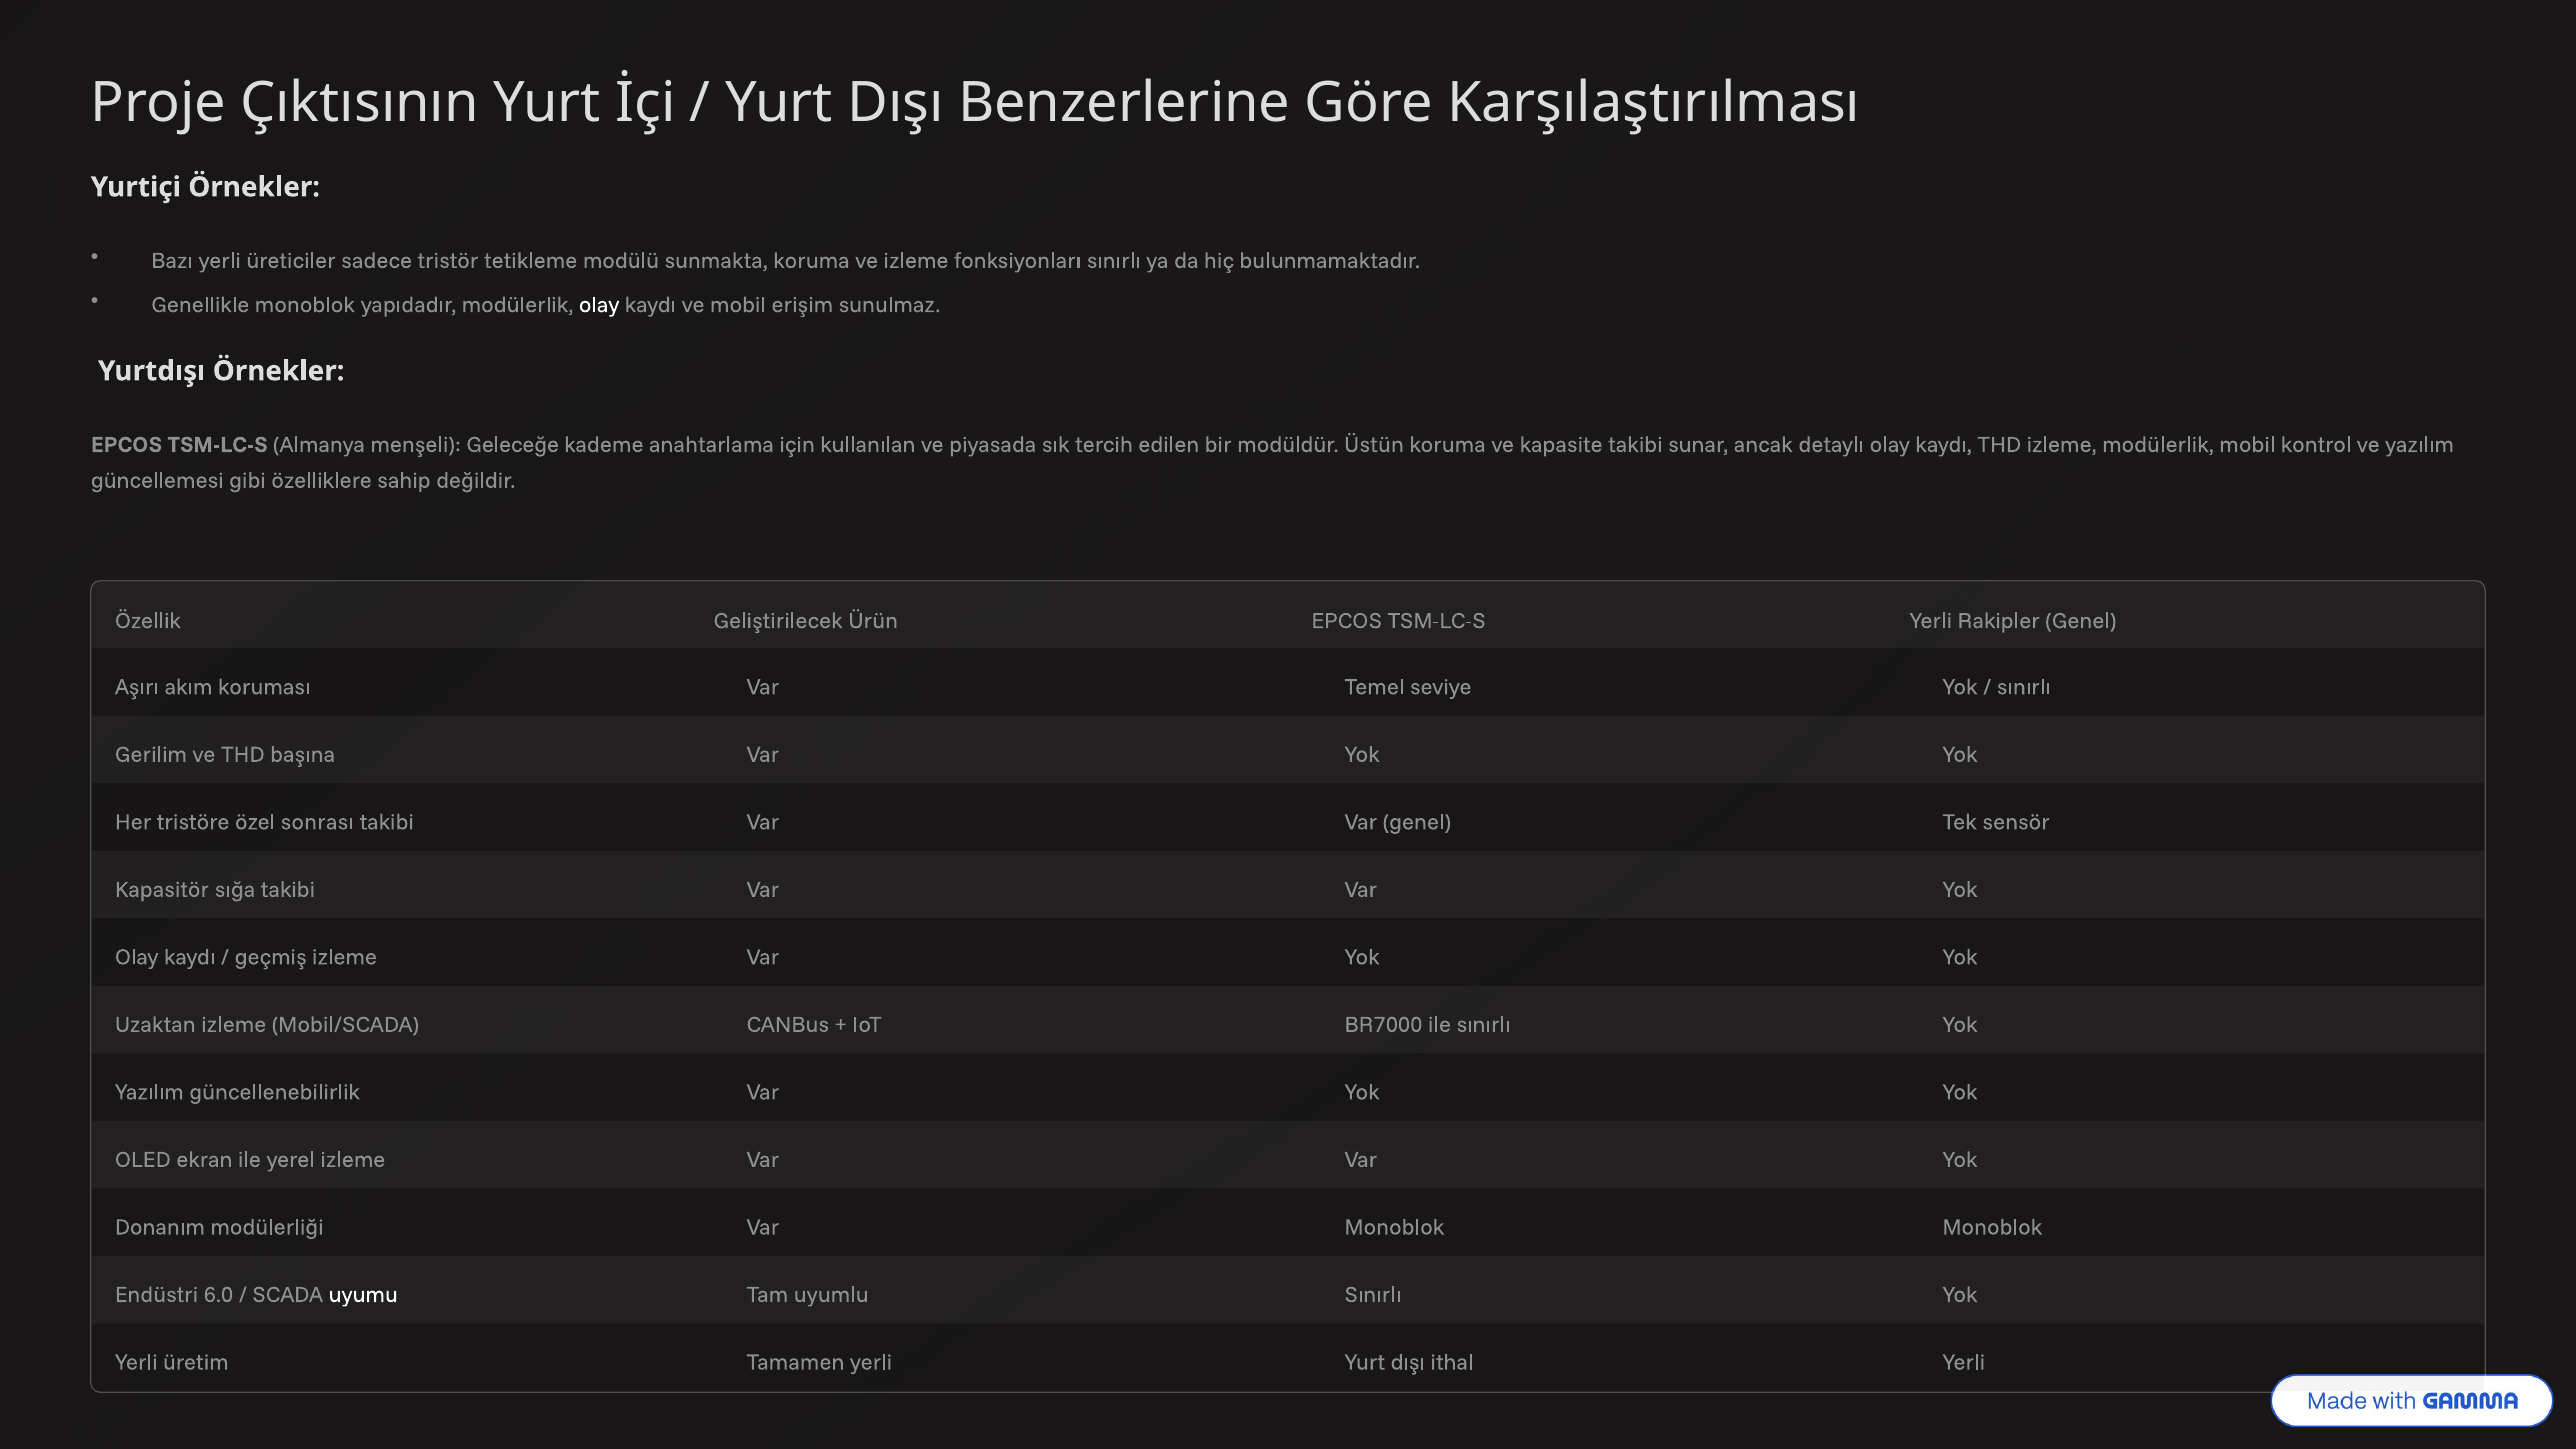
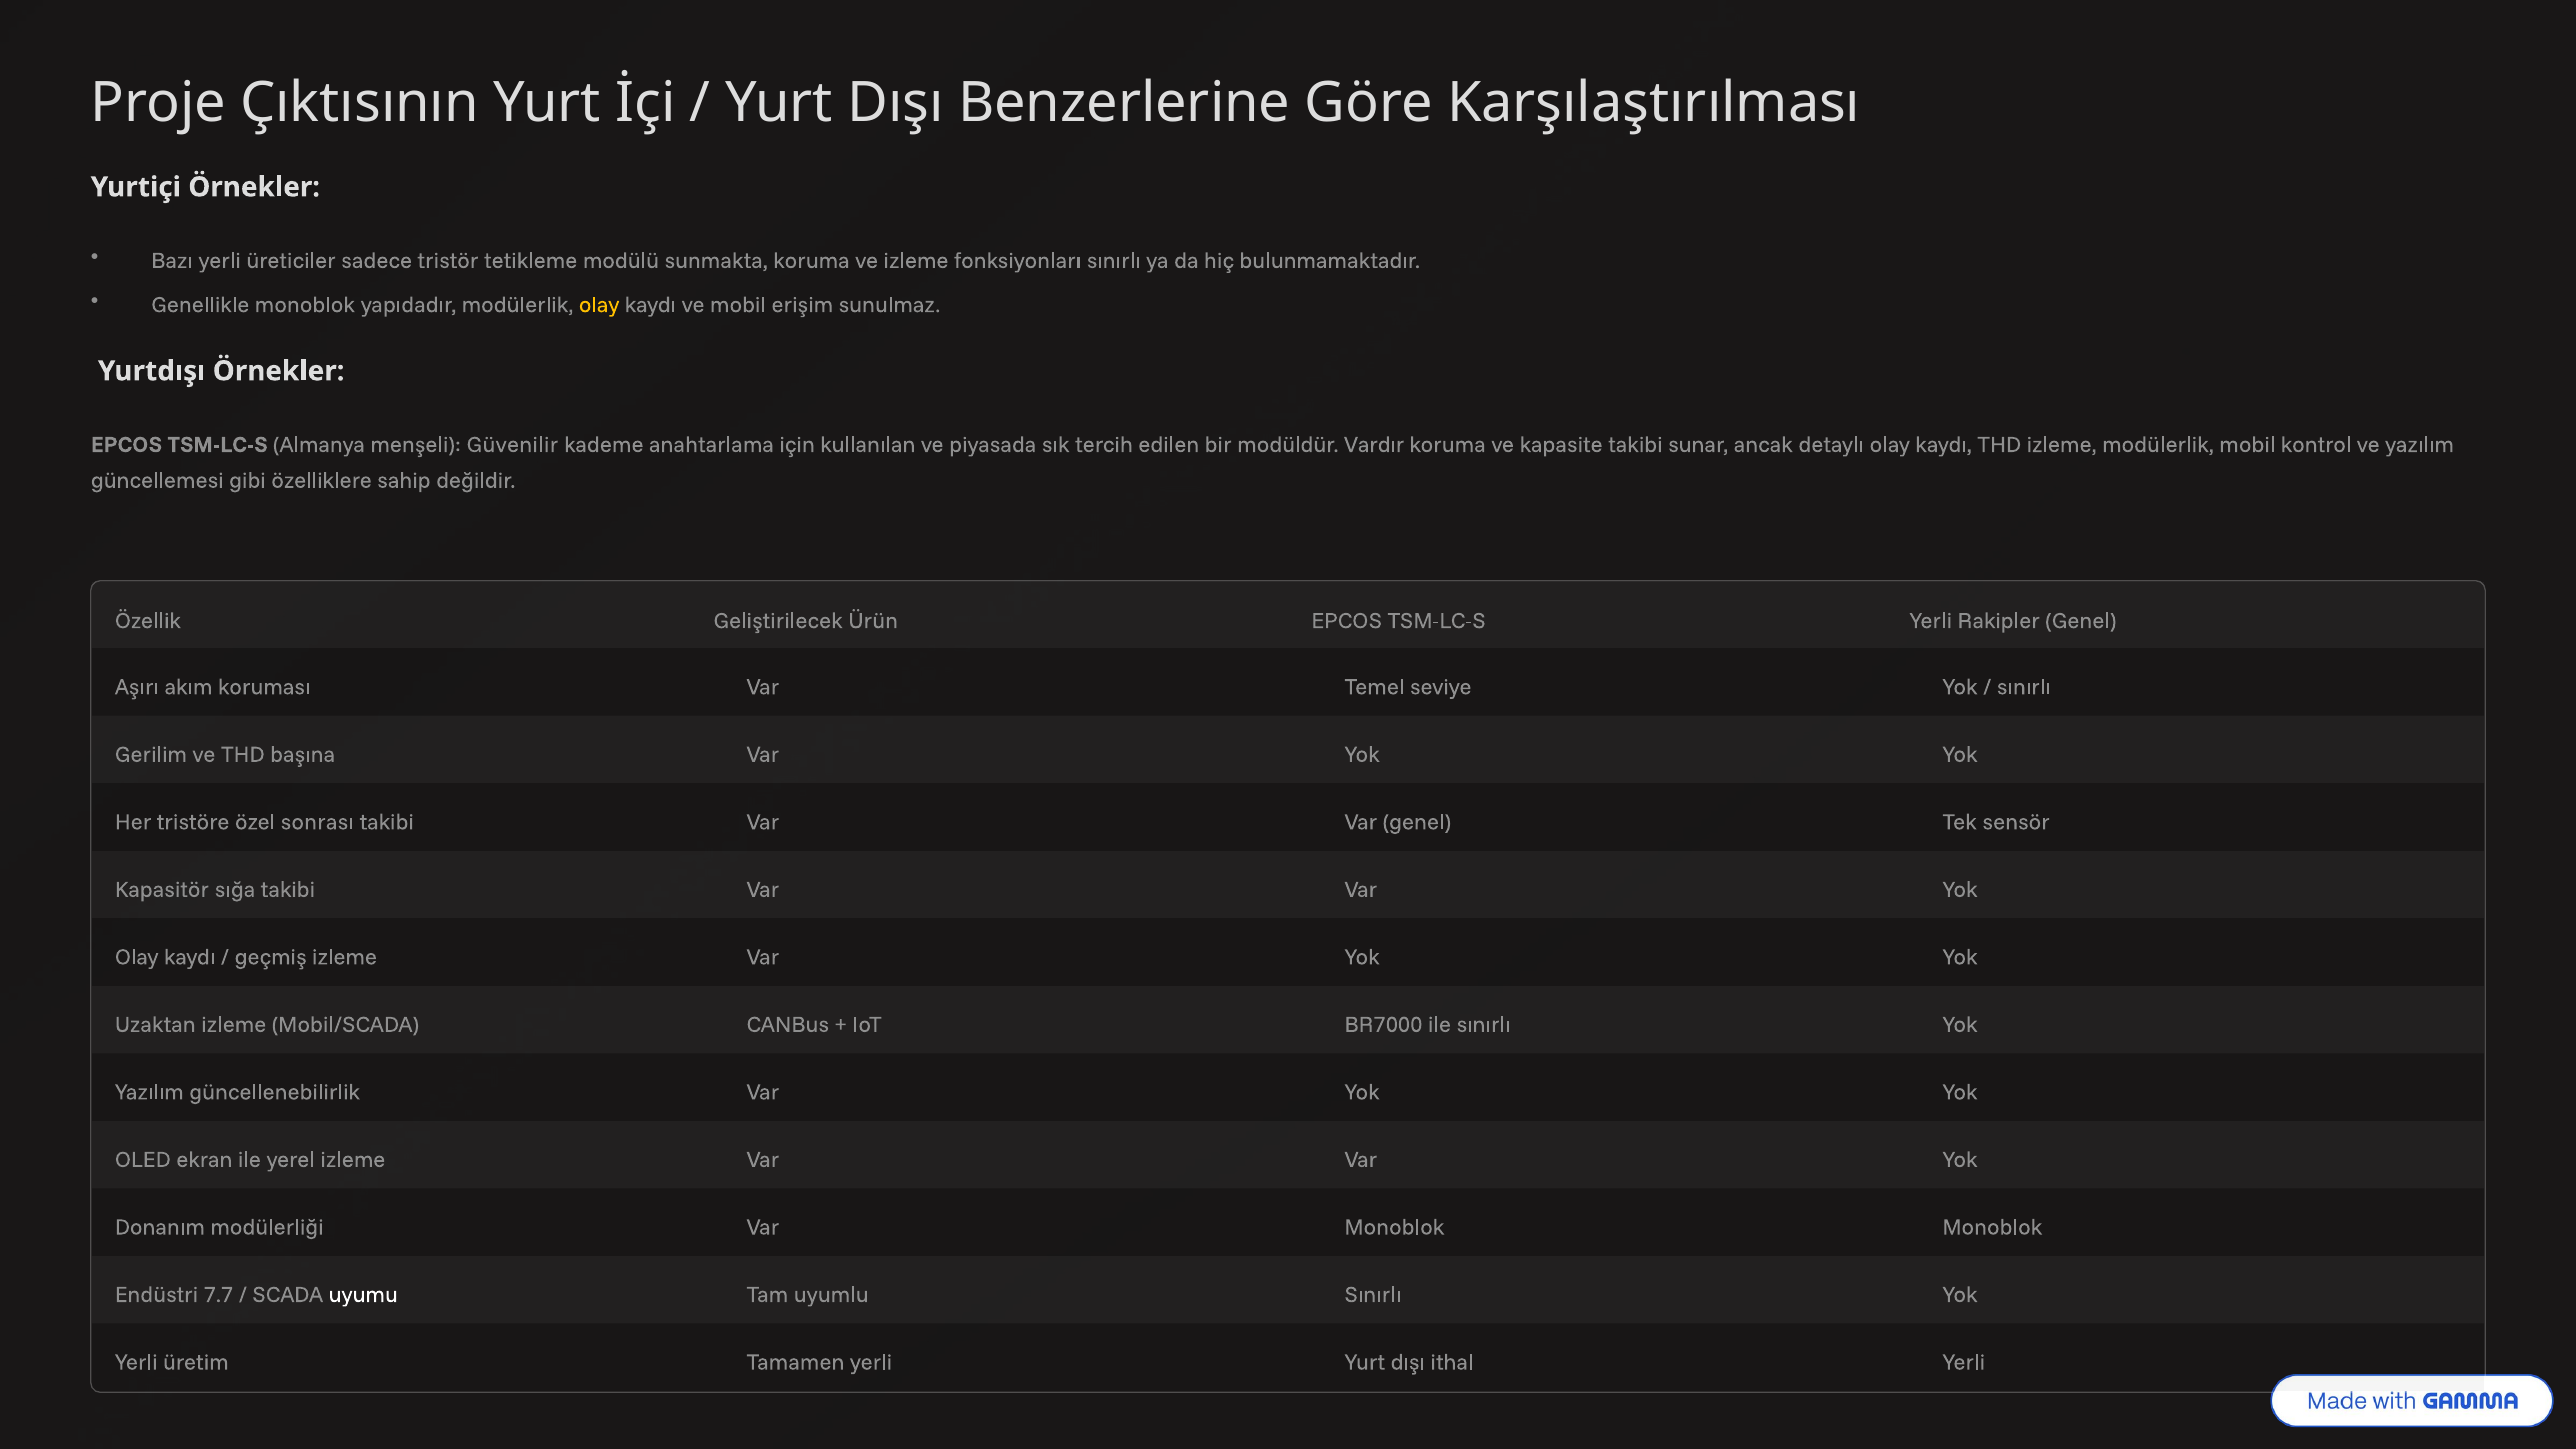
olay colour: white -> yellow (599, 305)
Geleceğe: Geleceğe -> Güvenilir (512, 445)
Üstün: Üstün -> Vardır (1374, 445)
6.0: 6.0 -> 7.7 (218, 1295)
